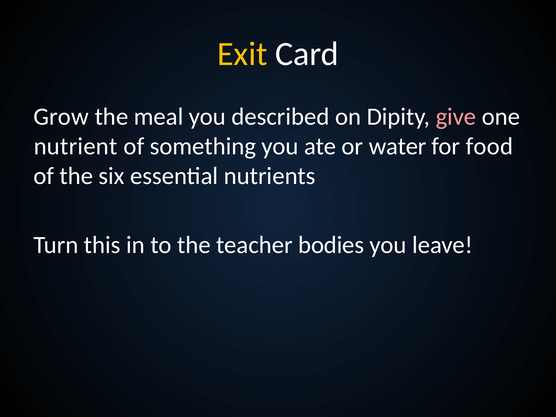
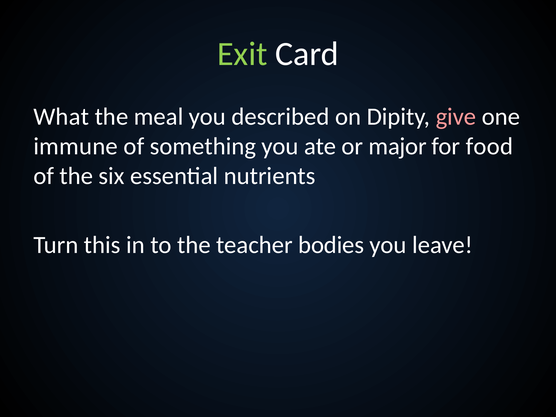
Exit colour: yellow -> light green (242, 54)
Grow: Grow -> What (61, 117)
nutrient: nutrient -> immune (76, 146)
water: water -> major (398, 146)
